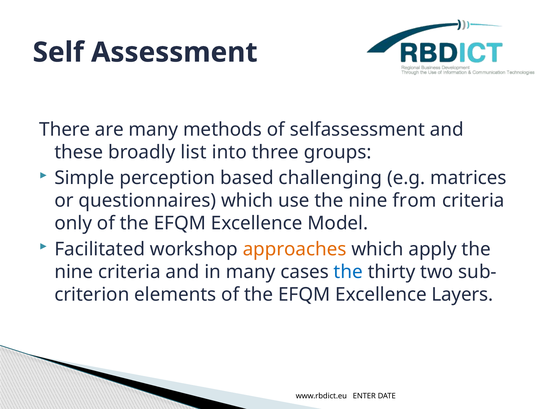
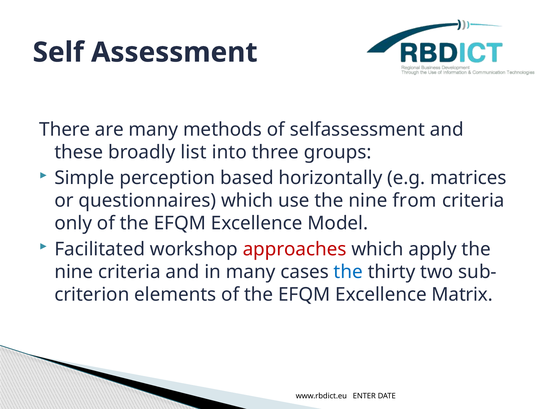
challenging: challenging -> horizontally (330, 178)
approaches colour: orange -> red (295, 249)
Layers: Layers -> Matrix (462, 294)
